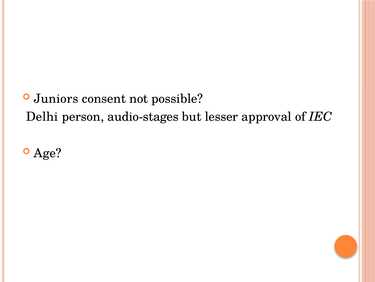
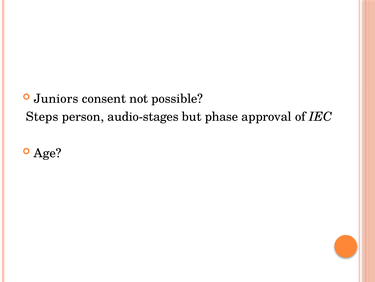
Delhi: Delhi -> Steps (42, 116)
lesser: lesser -> phase (221, 116)
